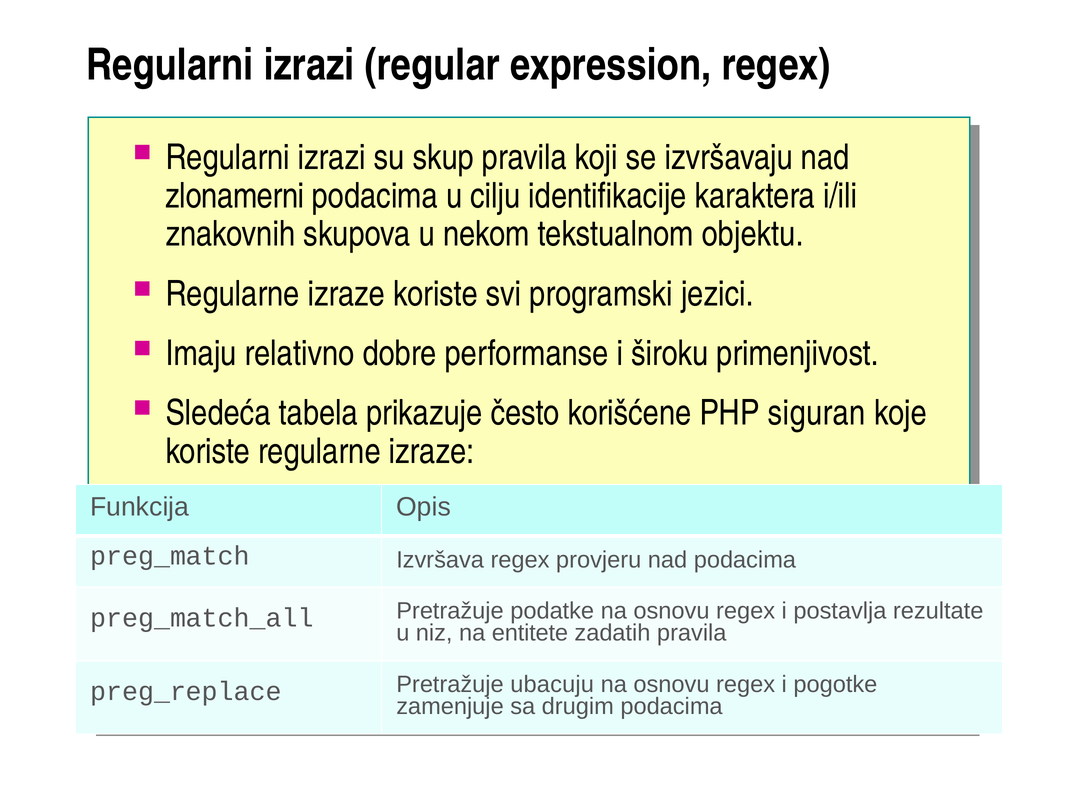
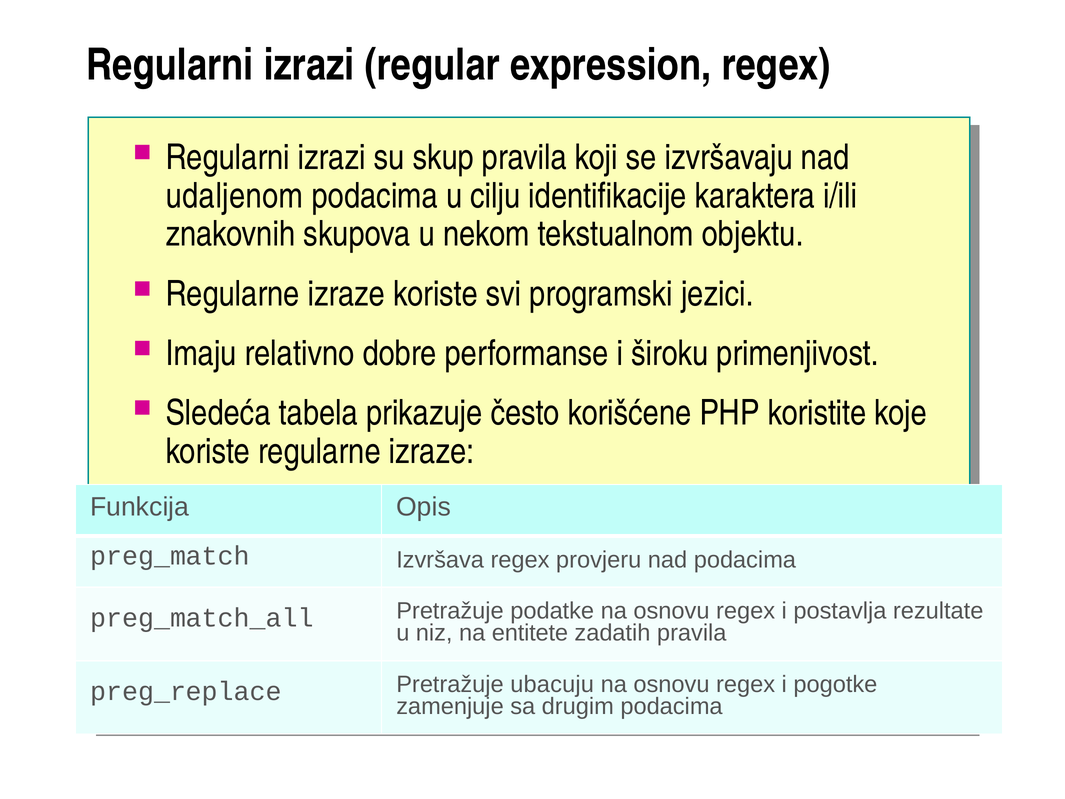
zlonamerni: zlonamerni -> udaljenom (234, 196)
siguran: siguran -> koristite (817, 413)
